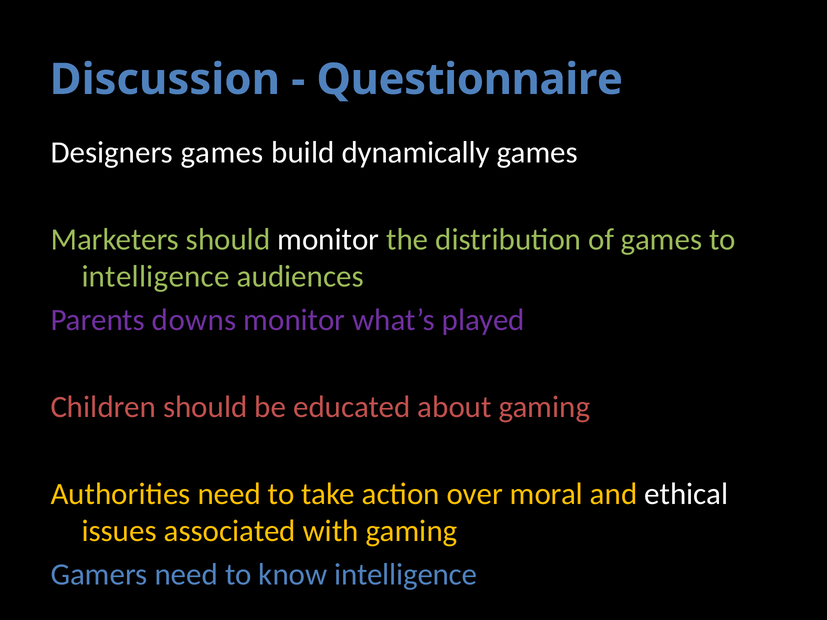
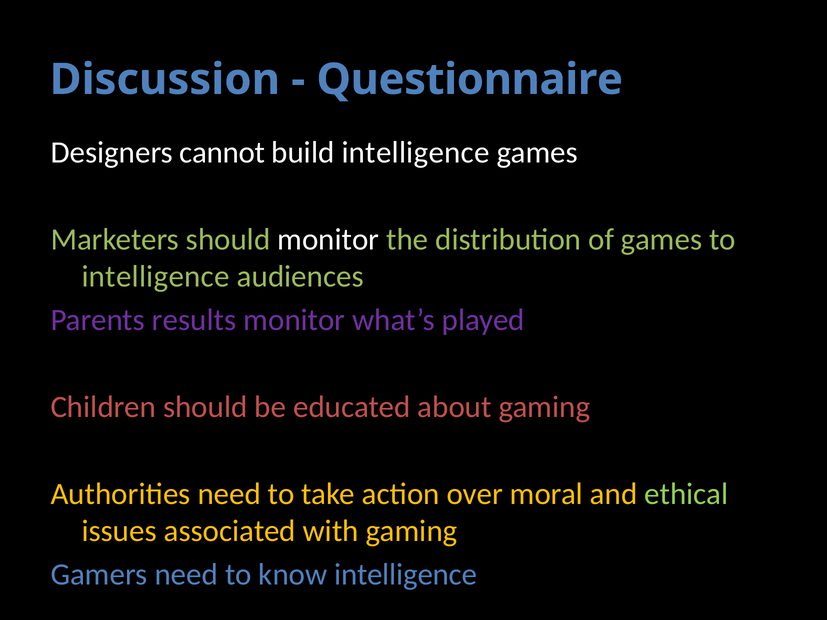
Designers games: games -> cannot (222, 153)
build dynamically: dynamically -> intelligence (416, 153)
downs: downs -> results (194, 320)
ethical colour: white -> light green (686, 494)
